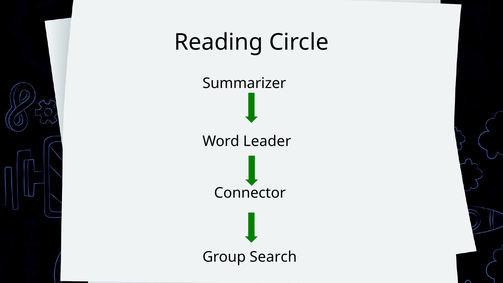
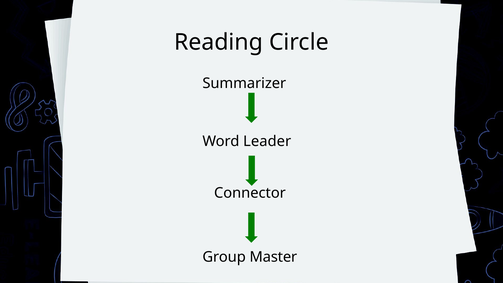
Search: Search -> Master (273, 257)
